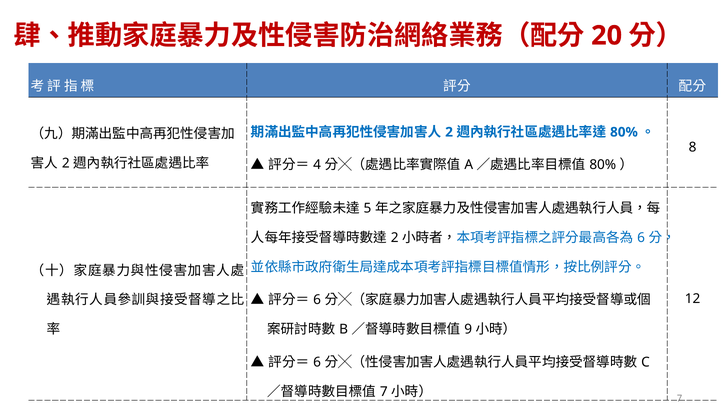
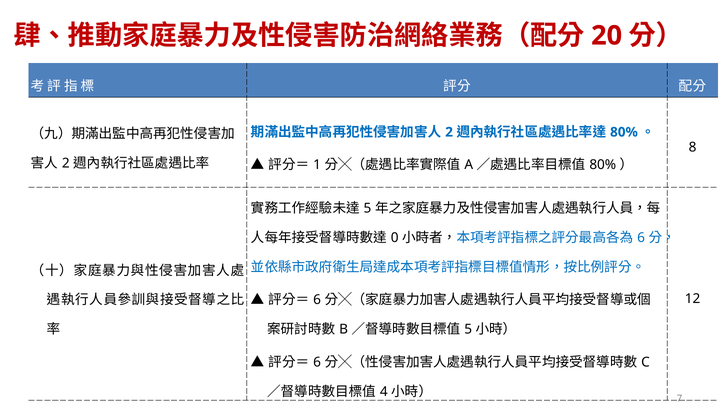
4: 4 -> 1 (317, 165)
2: 2 -> 0 (395, 238)
9: 9 -> 5 (468, 330)
7: 7 -> 4 (384, 392)
